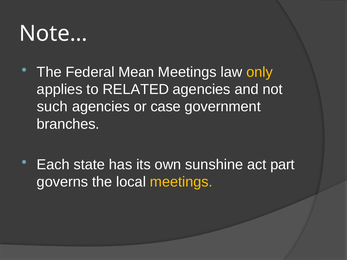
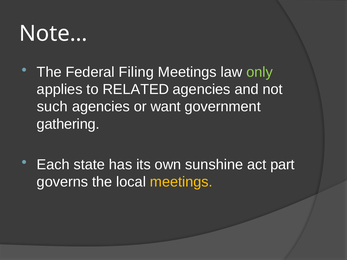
Mean: Mean -> Filing (136, 72)
only colour: yellow -> light green (260, 72)
case: case -> want (166, 107)
branches: branches -> gathering (68, 124)
